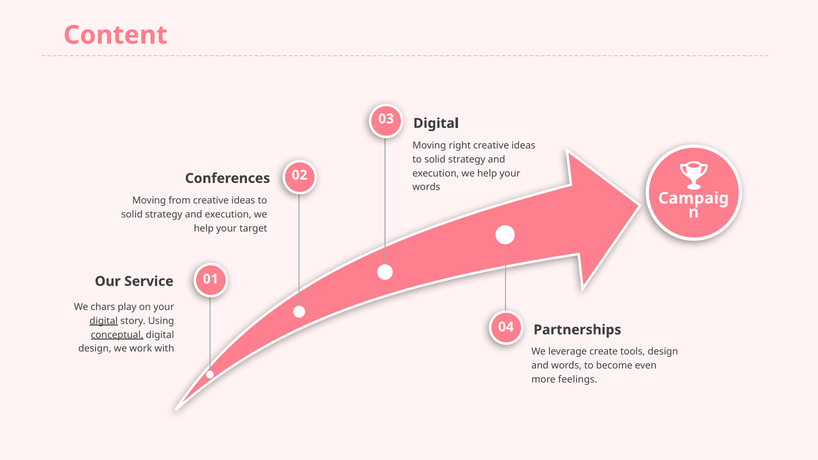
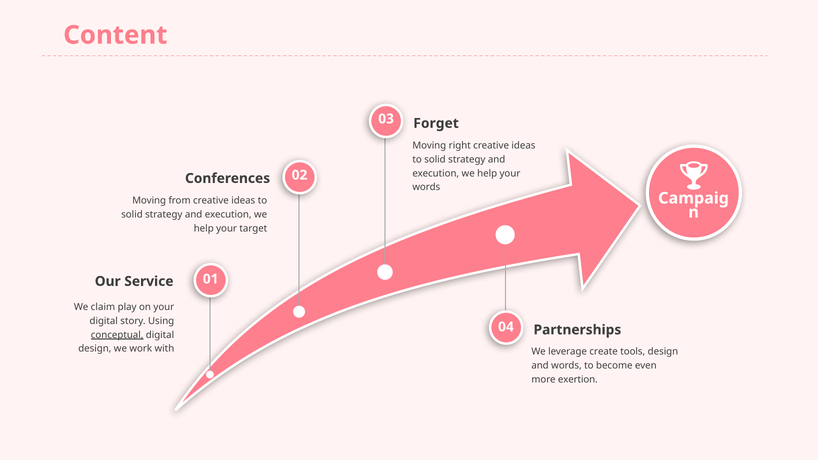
Digital: Digital -> Forget (436, 123)
chars: chars -> claim (103, 307)
digital underline: present -> none (104, 321)
feelings: feelings -> exertion (578, 379)
